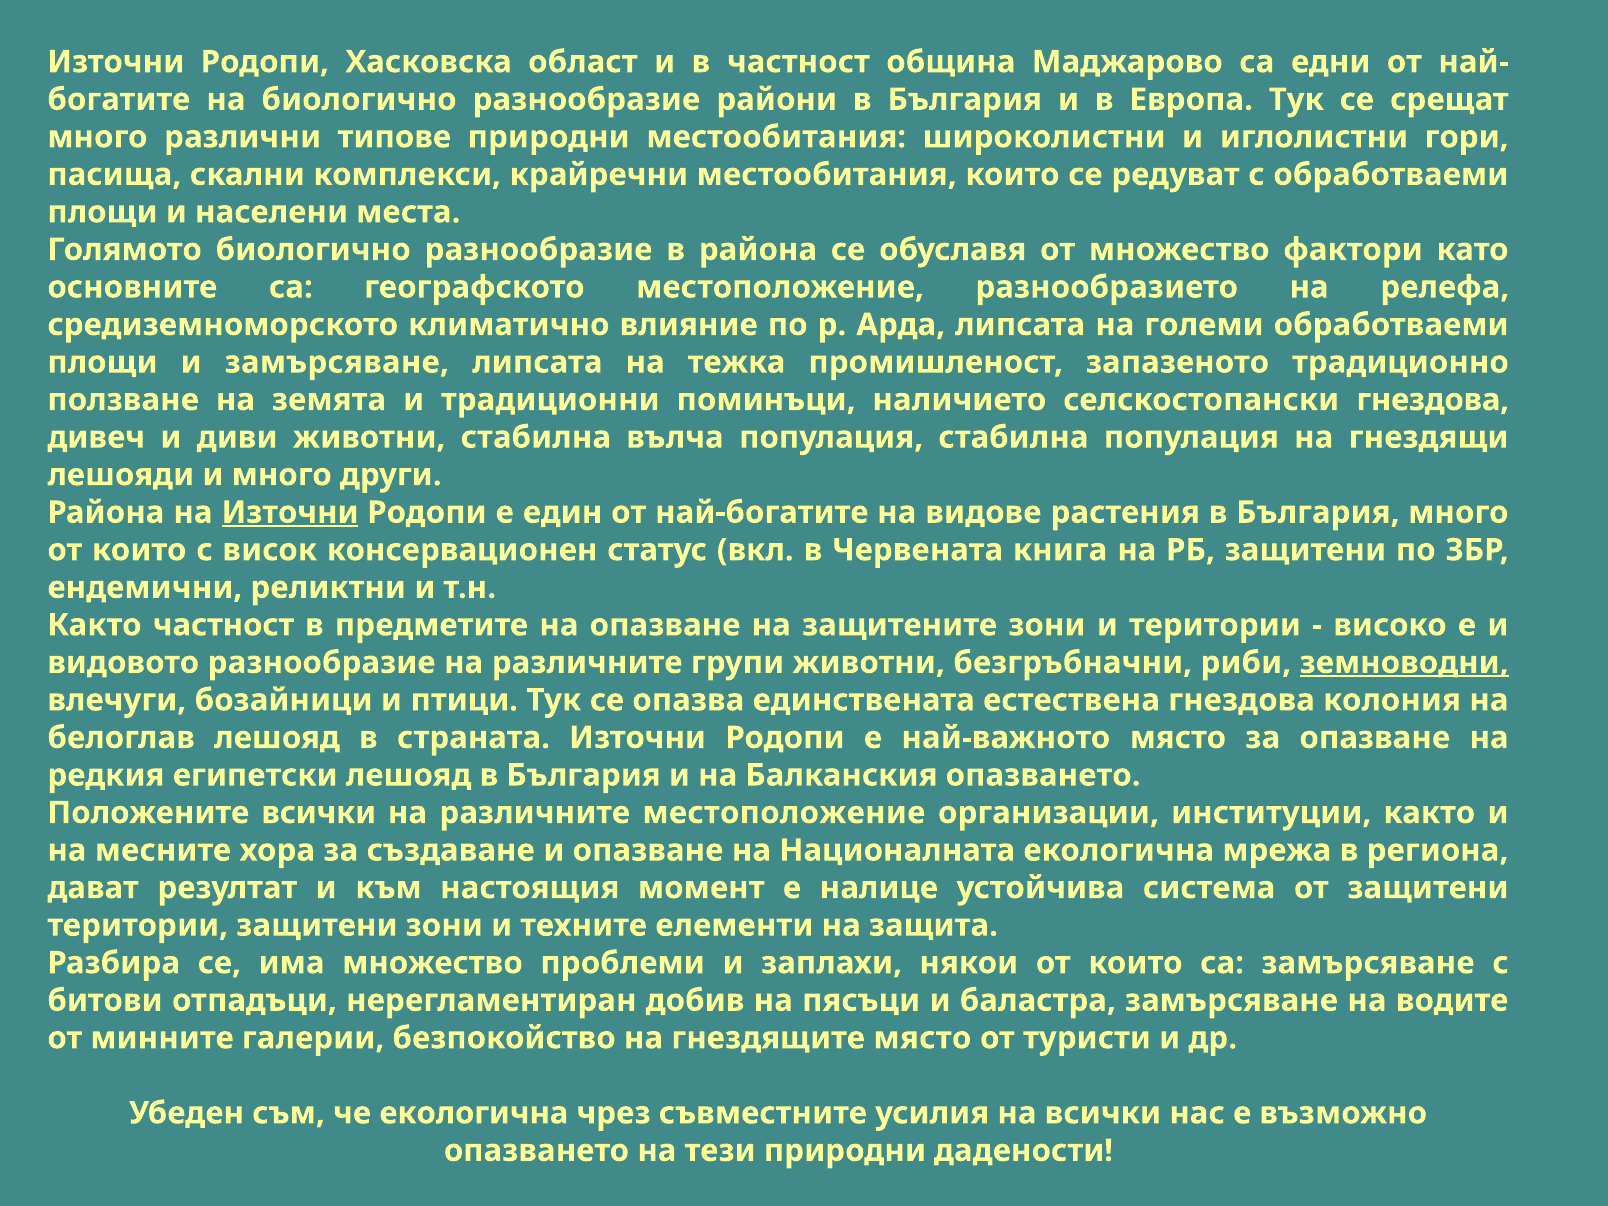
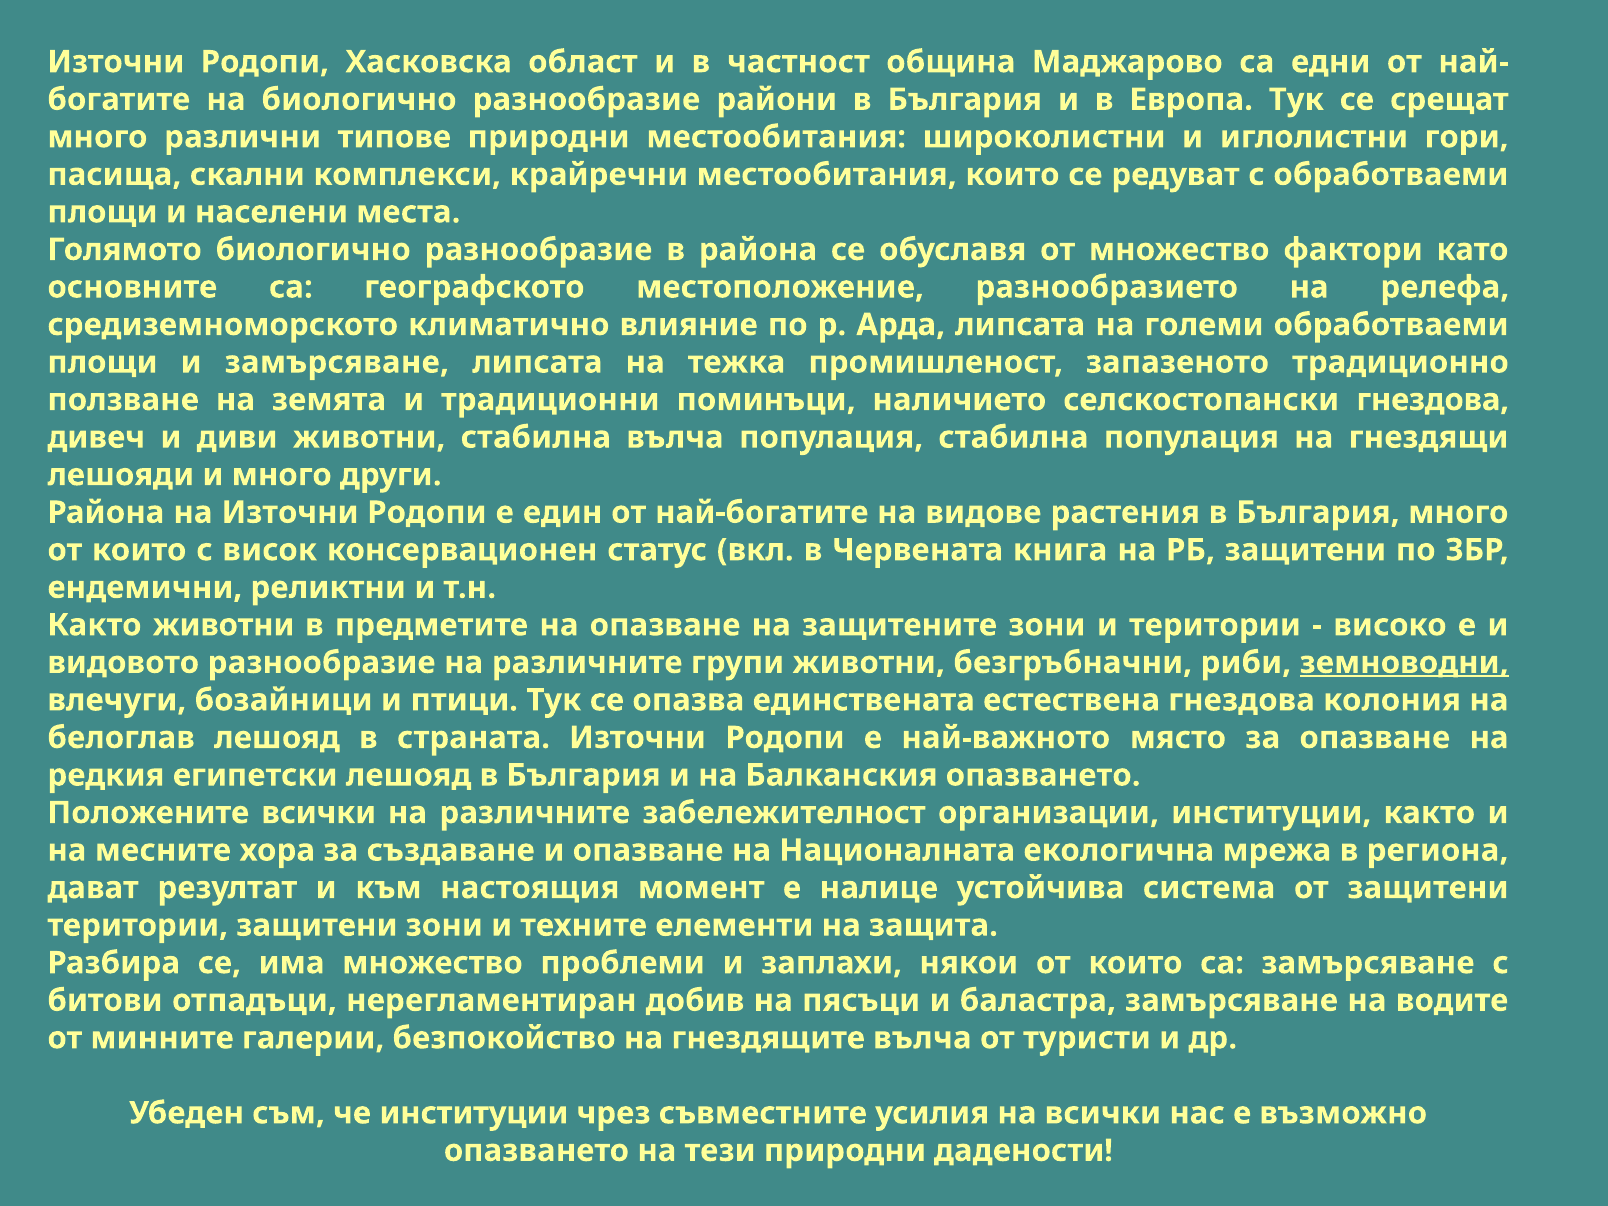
Източни underline: present -> none (290, 512)
Както частност: частност -> животни (224, 625)
различните местоположение: местоположение -> забележителност (784, 813)
гнездящите място: място -> вълча (922, 1038)
че екологична: екологична -> институции (474, 1113)
